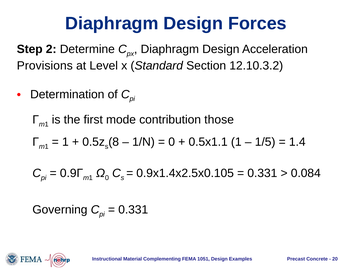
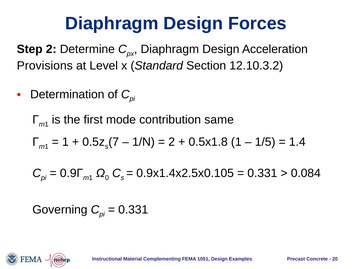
those: those -> same (219, 119)
8: 8 -> 7 (114, 142)
0: 0 -> 2 (172, 142)
0.5x1.1: 0.5x1.1 -> 0.5x1.8 (208, 142)
